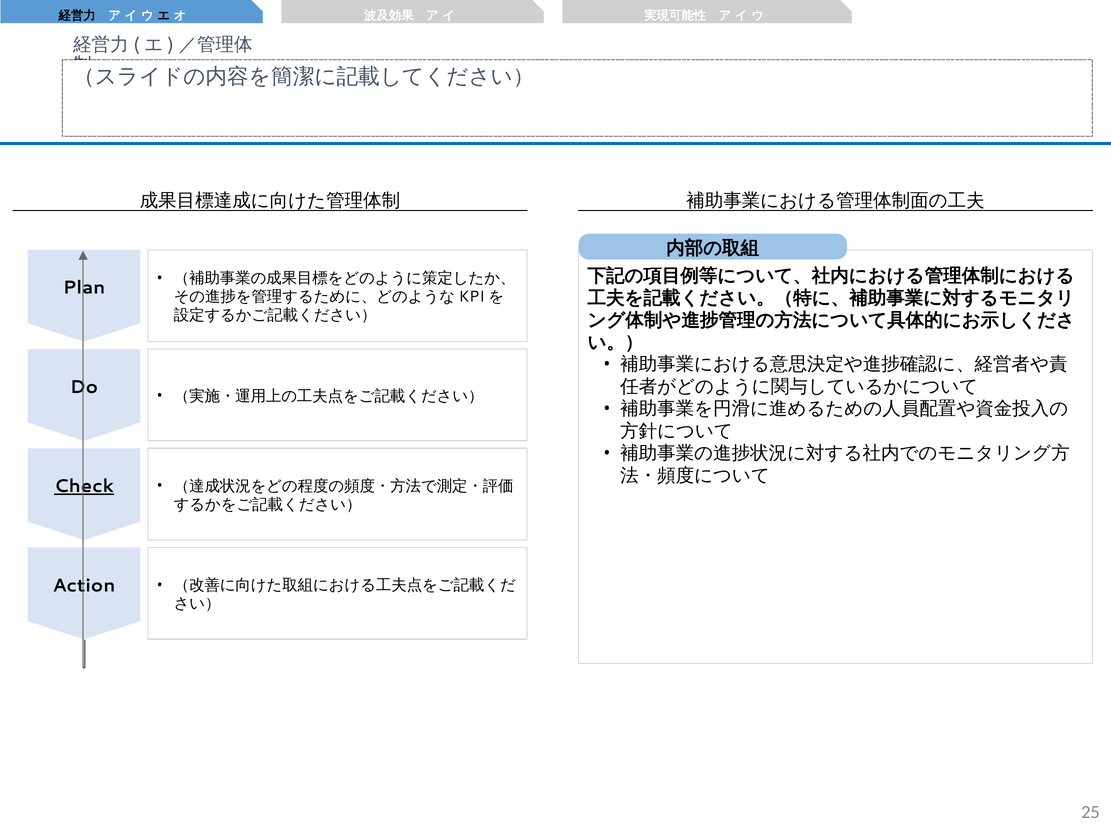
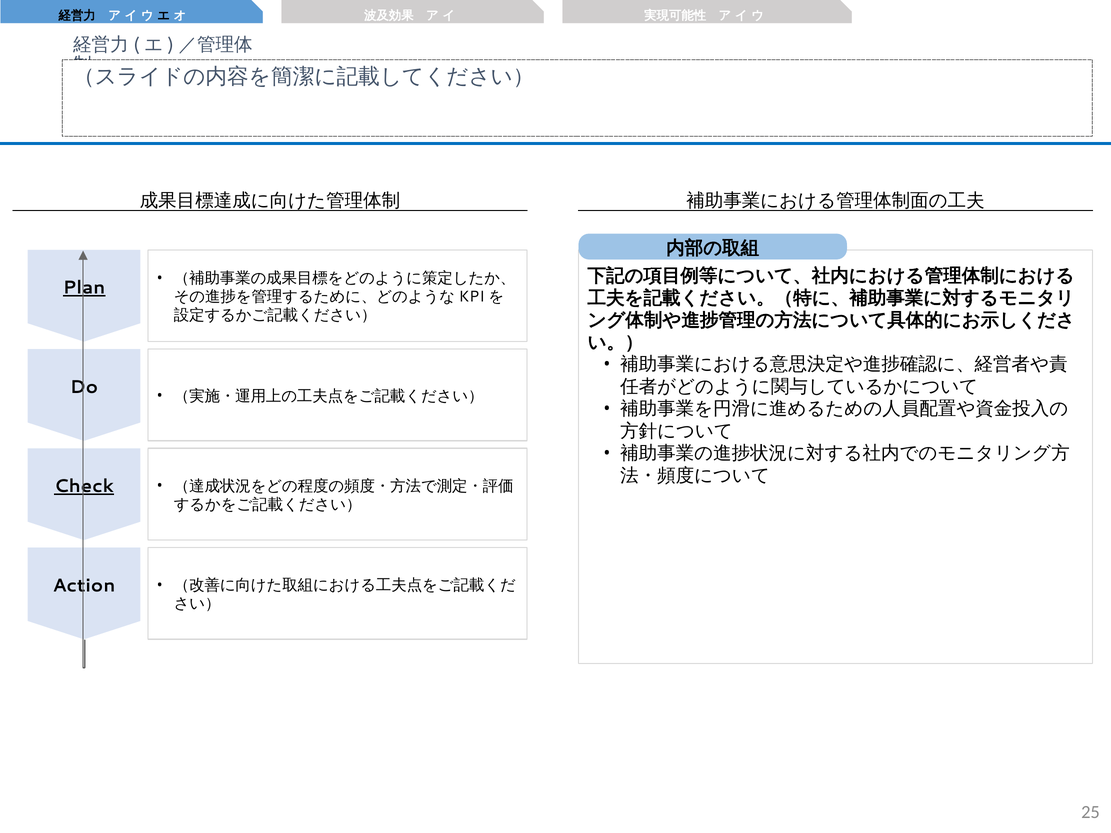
Plan underline: none -> present (84, 288)
